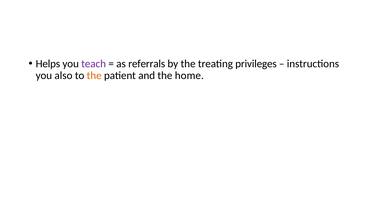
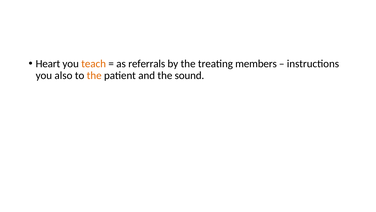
Helps: Helps -> Heart (48, 64)
teach colour: purple -> orange (94, 64)
privileges: privileges -> members (256, 64)
home: home -> sound (189, 75)
